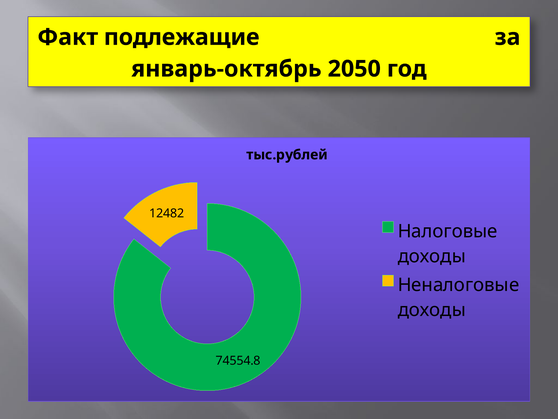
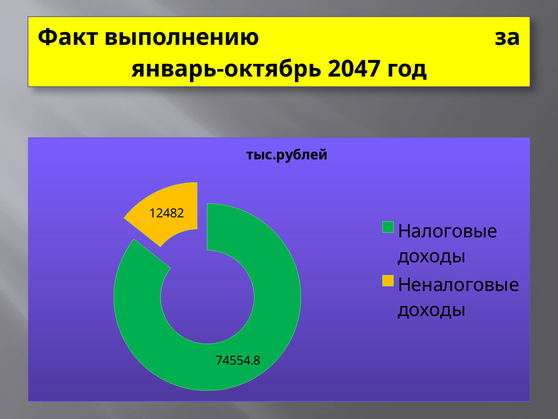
подлежащие: подлежащие -> выполнению (182, 37)
2050: 2050 -> 2047 (354, 69)
